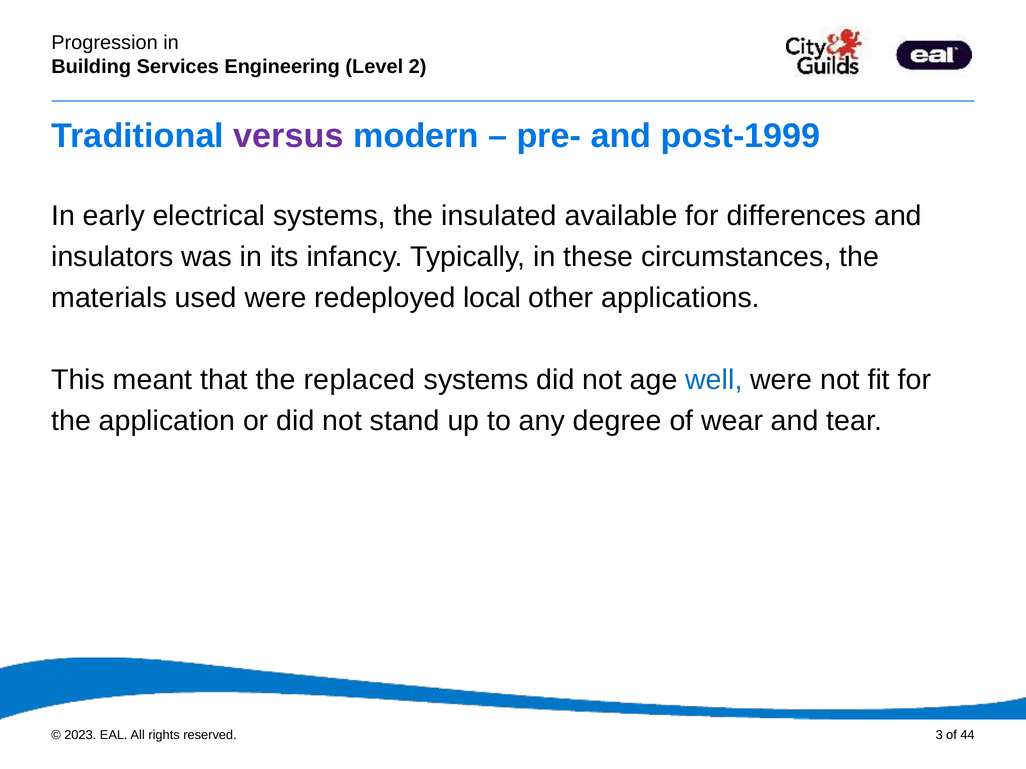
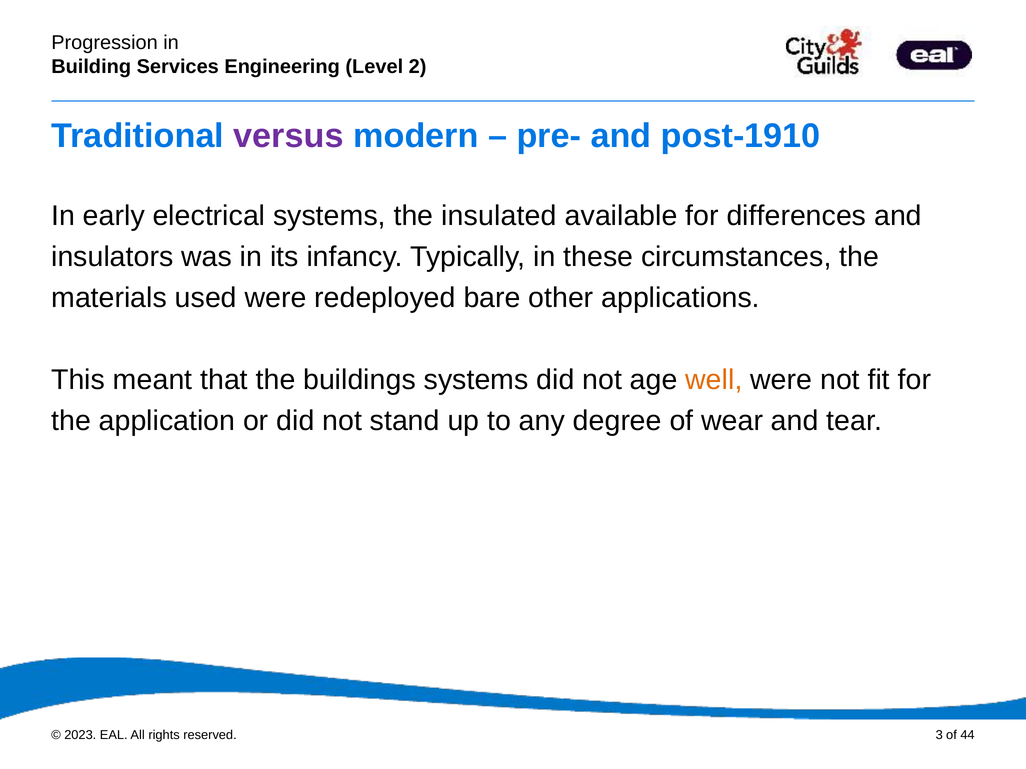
post-1999: post-1999 -> post-1910 (741, 136)
local: local -> bare (492, 298)
replaced: replaced -> buildings (360, 380)
well colour: blue -> orange (714, 380)
